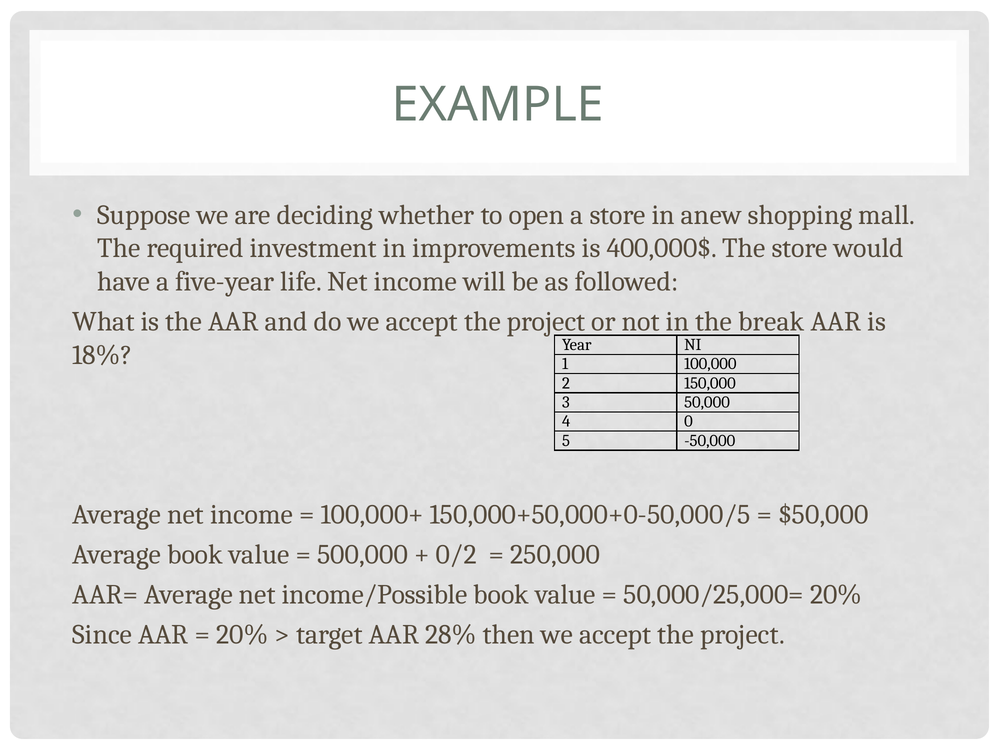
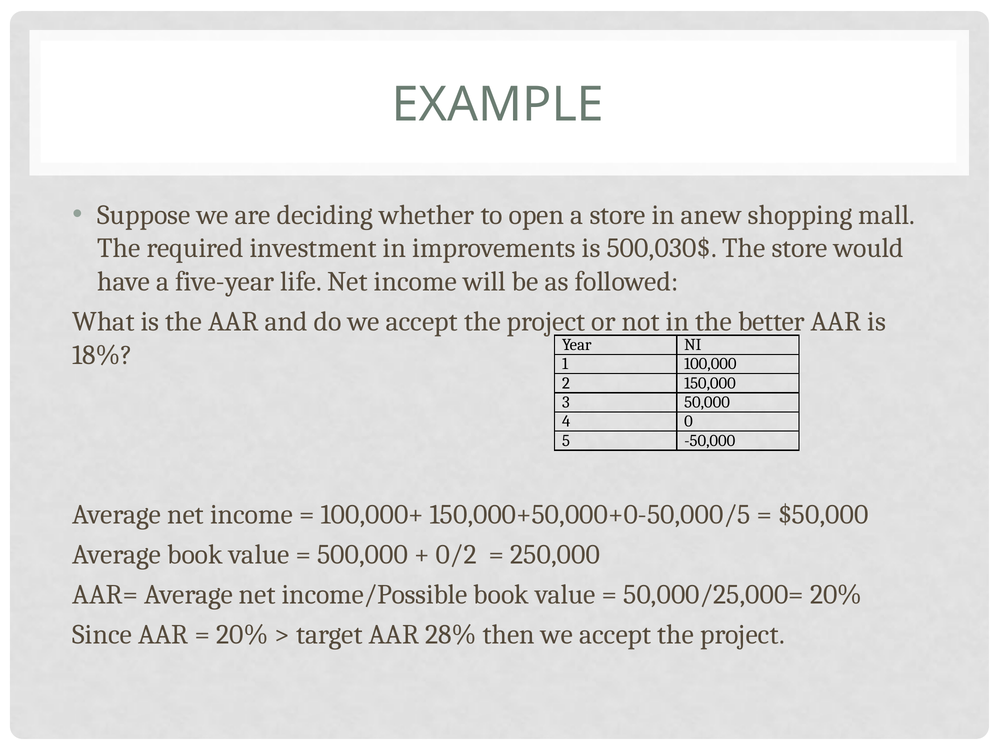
400,000$: 400,000$ -> 500,030$ (662, 248)
break: break -> better (771, 322)
